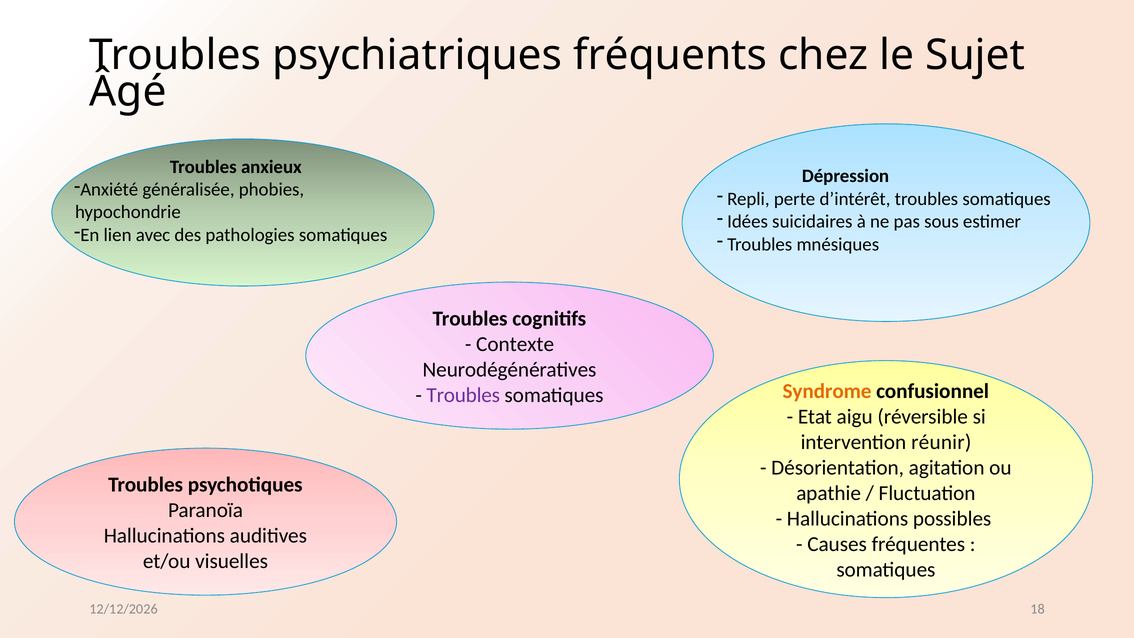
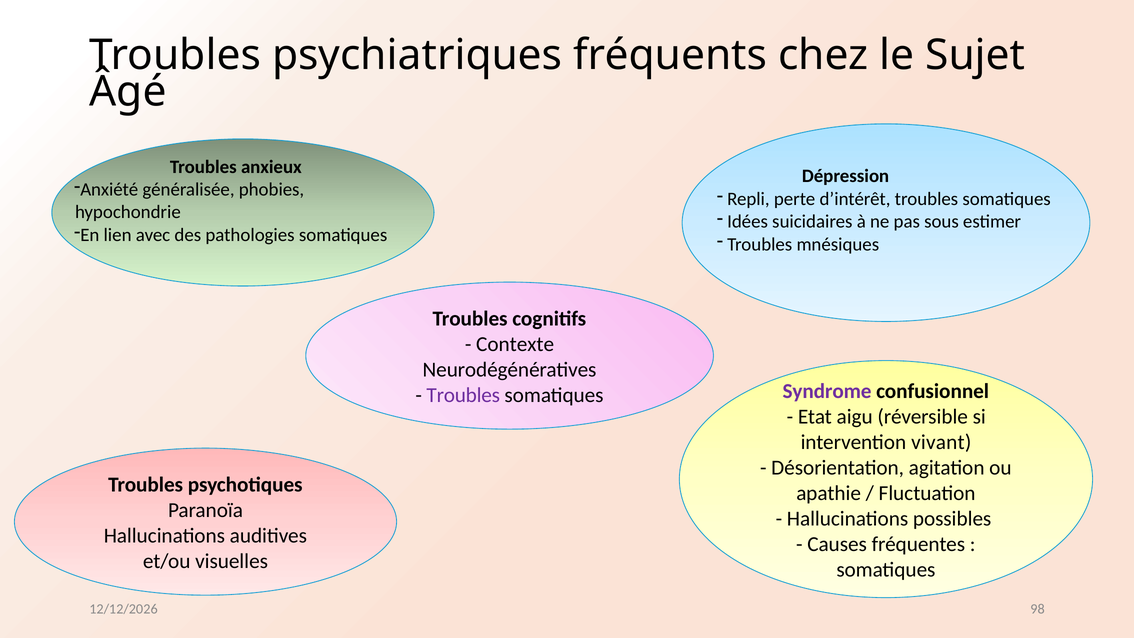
Syndrome colour: orange -> purple (827, 391)
réunir: réunir -> vivant (941, 442)
18: 18 -> 98 (1038, 609)
